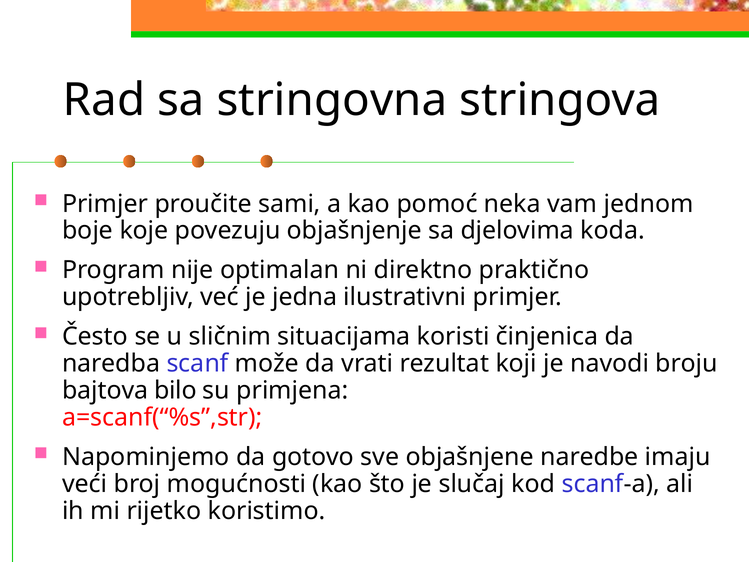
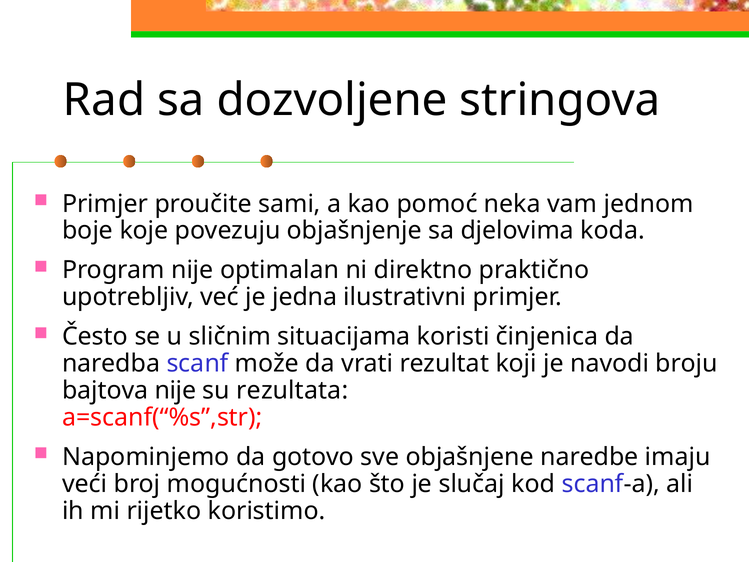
stringovna: stringovna -> dozvoljene (332, 100)
bajtova bilo: bilo -> nije (175, 390)
primjena: primjena -> rezultata (292, 390)
